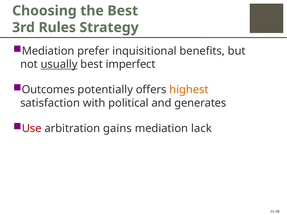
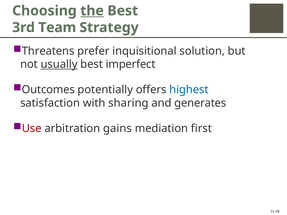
the underline: none -> present (92, 11)
Rules: Rules -> Team (57, 28)
Mediation: Mediation -> Threatens (48, 51)
benefits: benefits -> solution (202, 51)
highest colour: orange -> blue (189, 90)
political: political -> sharing (128, 103)
lack: lack -> first (201, 129)
